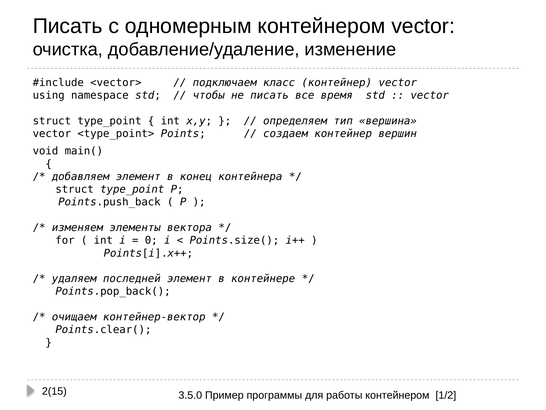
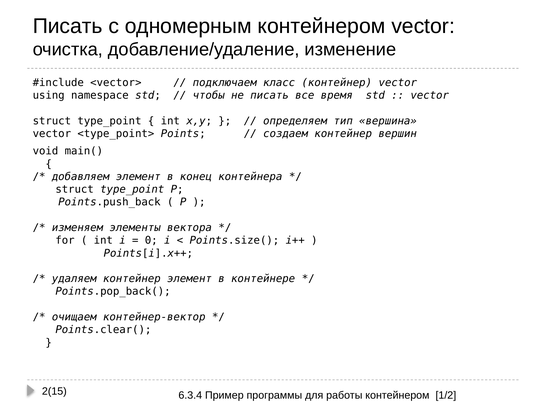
удаляем последней: последней -> контейнер (132, 278)
3.5.0: 3.5.0 -> 6.3.4 (190, 395)
